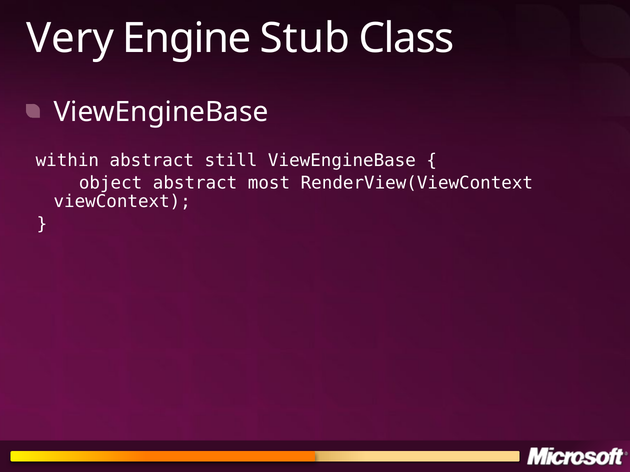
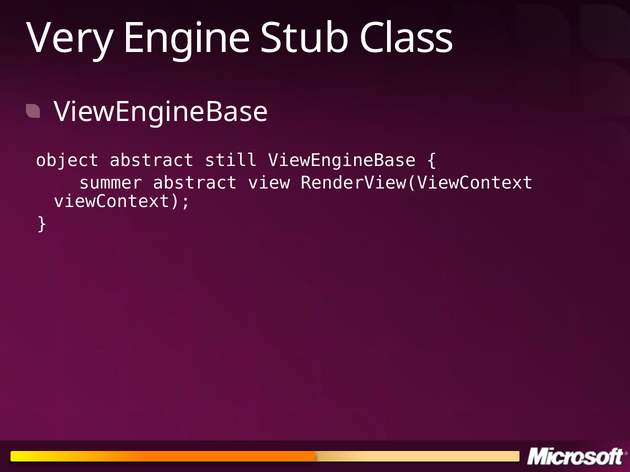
within: within -> object (67, 161)
object: object -> summer (111, 183)
most: most -> view (269, 183)
